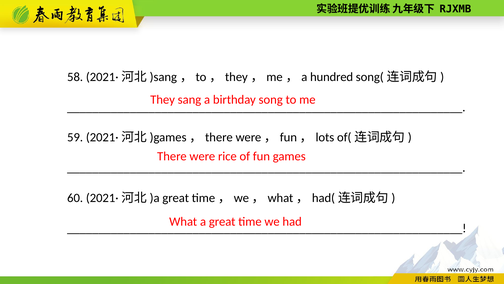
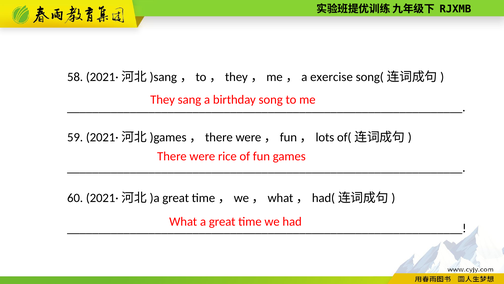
hundred: hundred -> exercise (331, 77)
